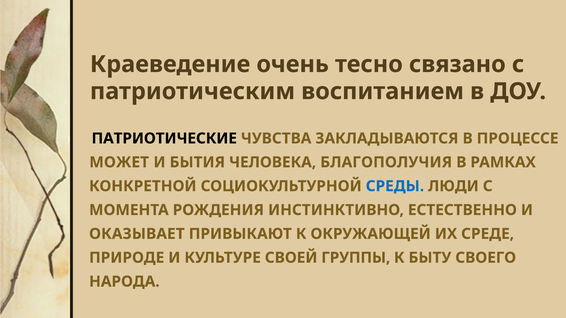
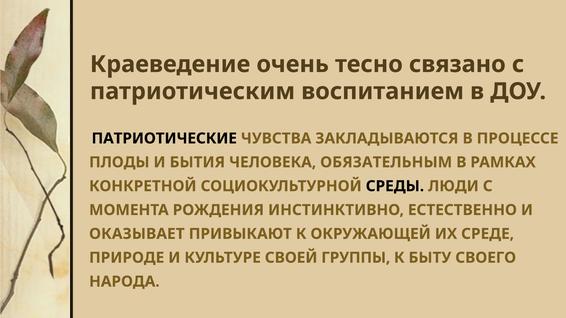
МОЖЕТ: МОЖЕТ -> ПЛОДЫ (119, 162)
БЛАГОПОЛУЧИЯ: БЛАГОПОЛУЧИЯ -> ОБЯЗАТЕЛЬНЫМ (386, 162)
СРЕДЫ colour: blue -> black (395, 186)
